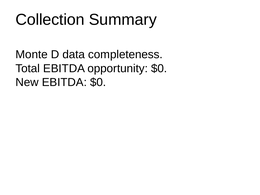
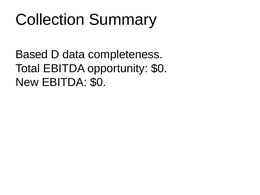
Monte: Monte -> Based (32, 55)
